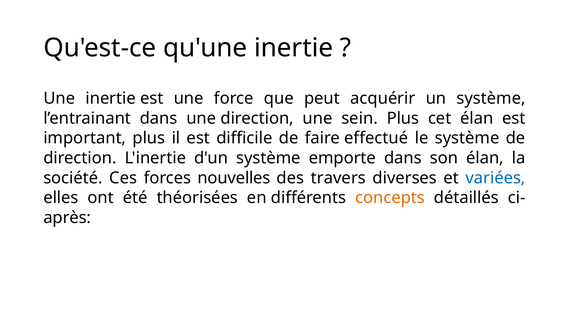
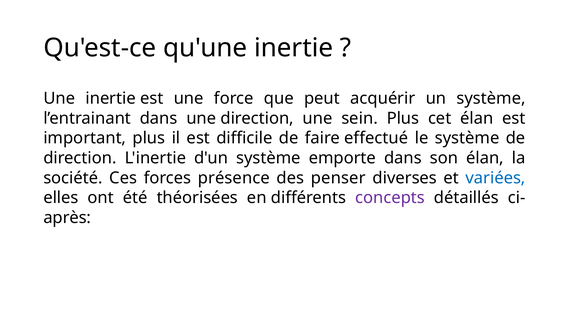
nouvelles: nouvelles -> présence (234, 178)
travers: travers -> penser (338, 178)
concepts colour: orange -> purple (390, 198)
